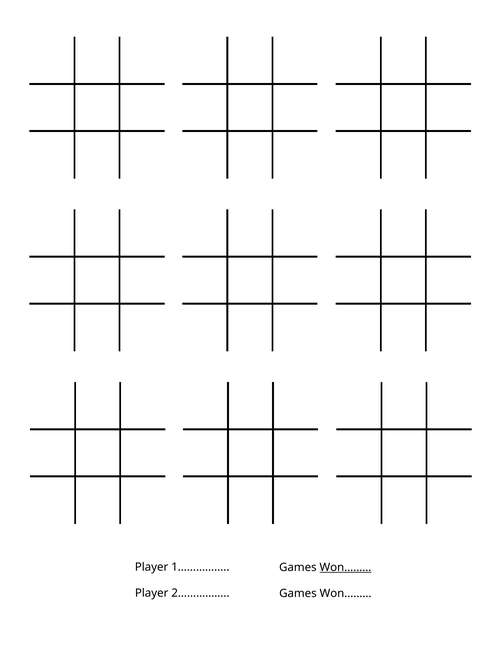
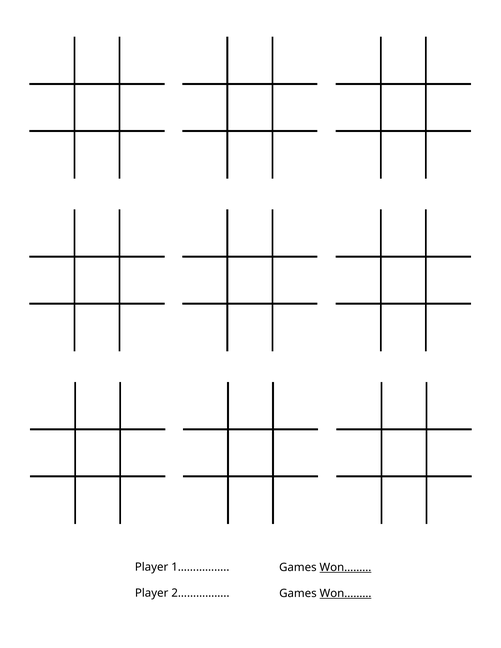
Won……… underline: none -> present (346, 594)
